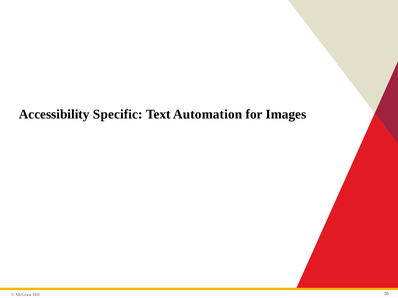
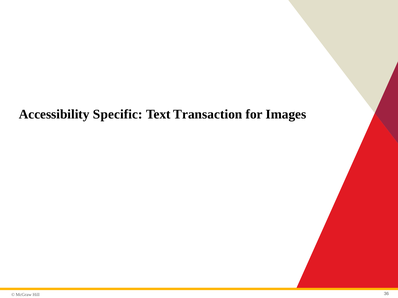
Automation: Automation -> Transaction (208, 114)
